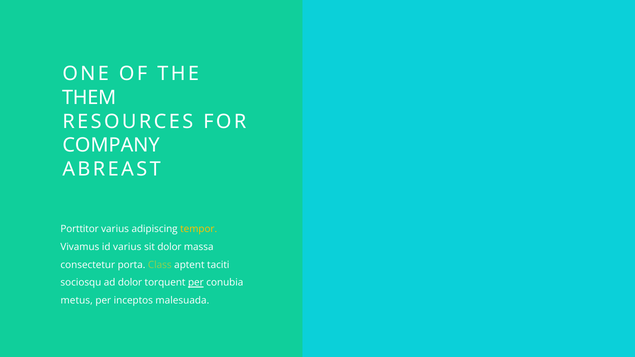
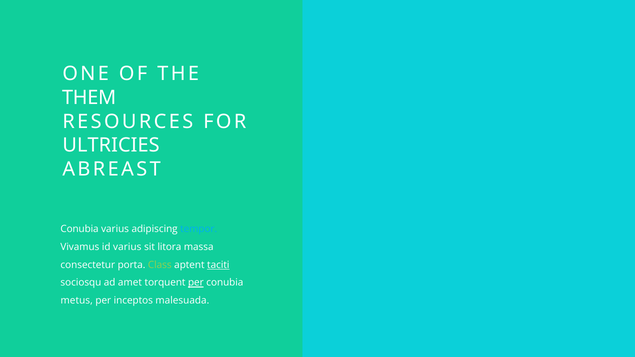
COMPANY: COMPANY -> ULTRICIES (111, 145)
Porttitor: Porttitor -> Conubia (80, 229)
tempor colour: yellow -> light blue (199, 229)
sit dolor: dolor -> litora (169, 247)
taciti underline: none -> present (218, 265)
ad dolor: dolor -> amet (130, 283)
